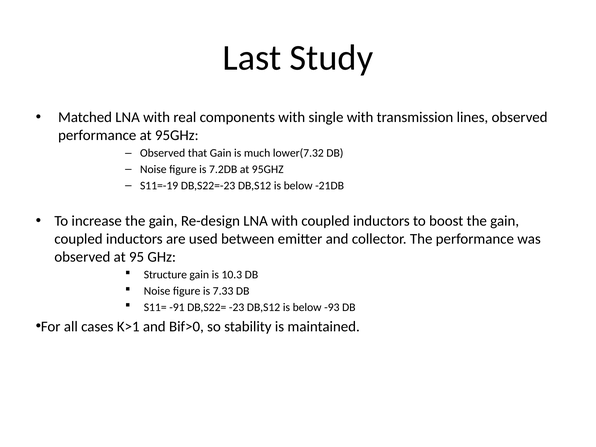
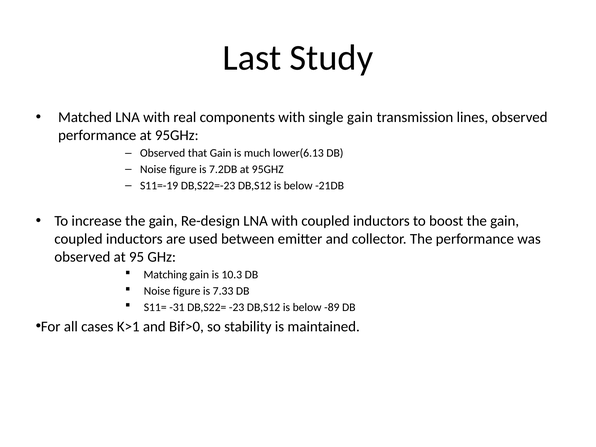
single with: with -> gain (360, 117)
lower(7.32: lower(7.32 -> lower(6.13 (298, 153)
Structure: Structure -> Matching (165, 275)
-91: -91 -> -31 (177, 307)
-93: -93 -> -89 (332, 307)
